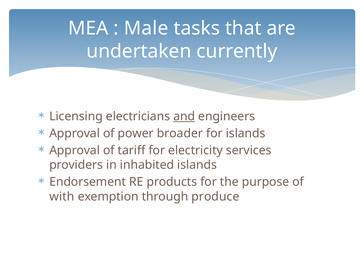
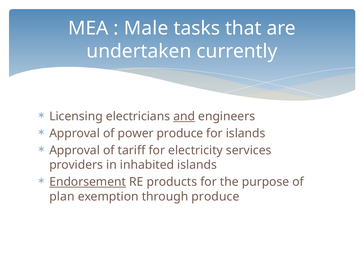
power broader: broader -> produce (180, 133)
Endorsement underline: none -> present (88, 182)
with: with -> plan (62, 197)
